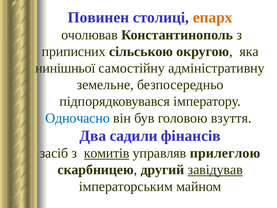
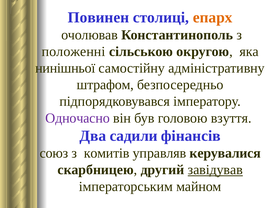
приписних: приписних -> положенні (74, 51)
земельне: земельне -> штрафом (105, 85)
Одночасно colour: blue -> purple (78, 118)
засіб: засіб -> союз (54, 153)
комитів underline: present -> none (107, 153)
прилеглою: прилеглою -> керувалися (225, 153)
